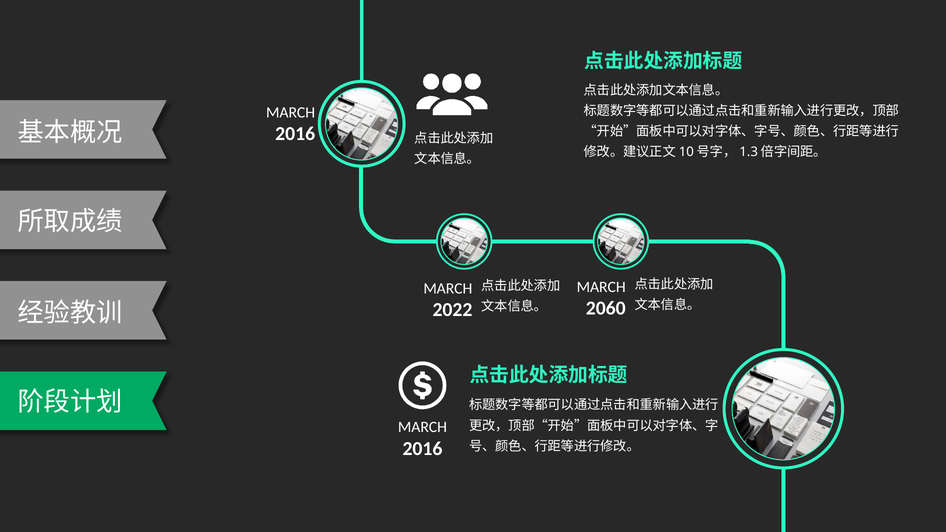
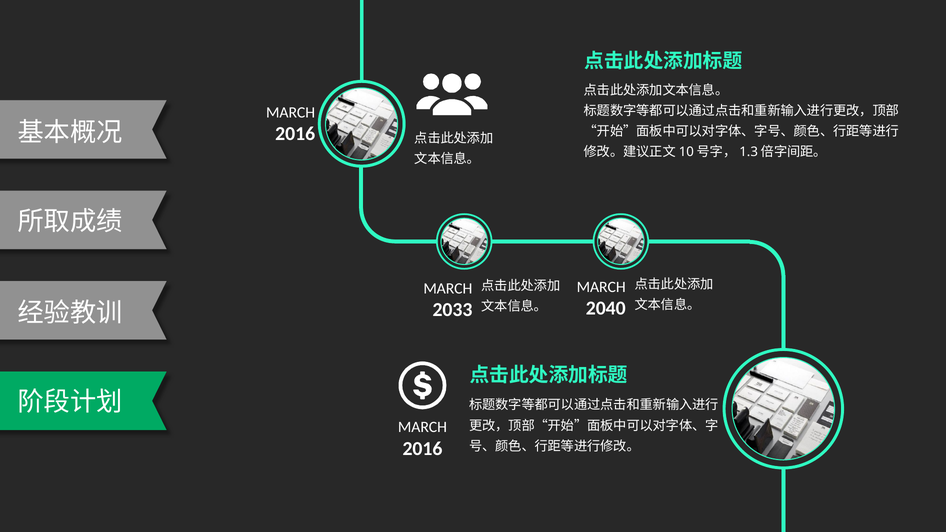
2060: 2060 -> 2040 (606, 308)
2022: 2022 -> 2033 (452, 310)
